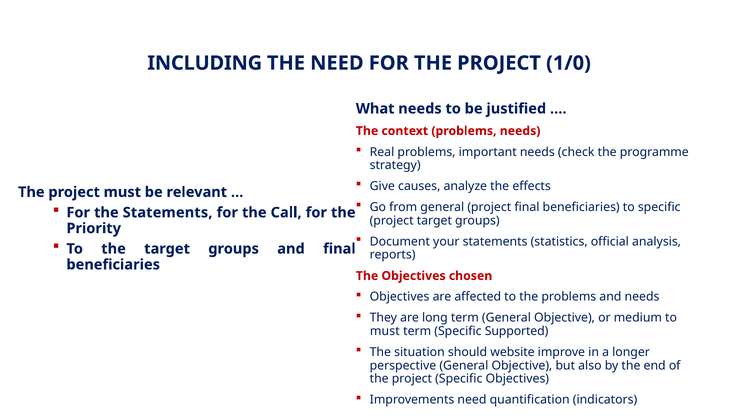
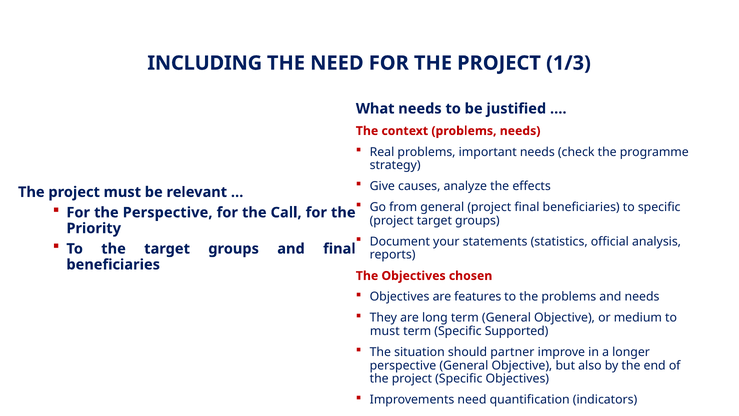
1/0: 1/0 -> 1/3 (568, 63)
the Statements: Statements -> Perspective (168, 212)
affected: affected -> features (478, 297)
website: website -> partner (512, 352)
